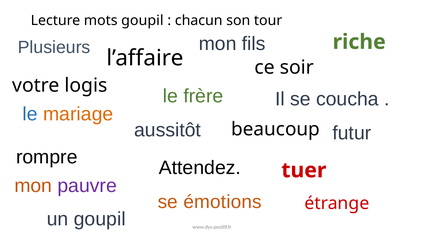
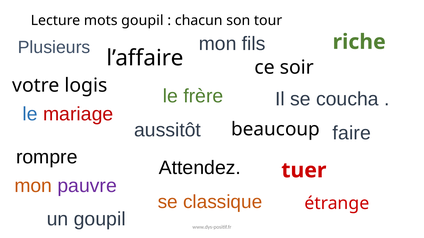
mariage colour: orange -> red (78, 114)
futur: futur -> faire (352, 133)
émotions: émotions -> classique (223, 202)
